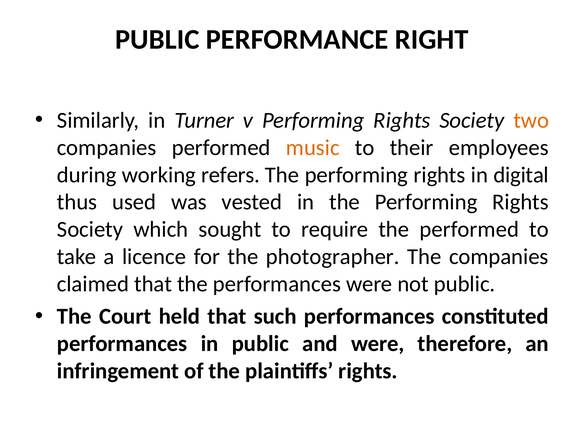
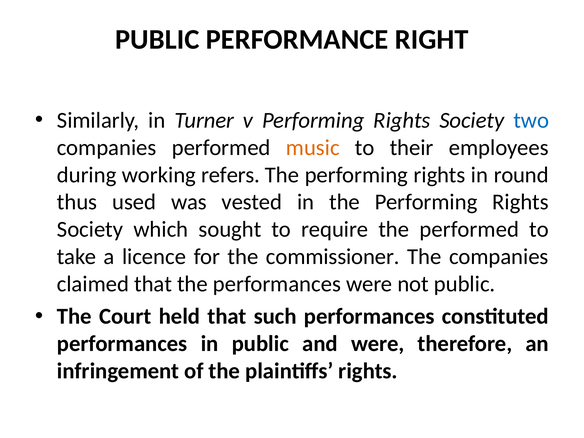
two colour: orange -> blue (531, 120)
digital: digital -> round (521, 175)
photographer: photographer -> commissioner (333, 257)
